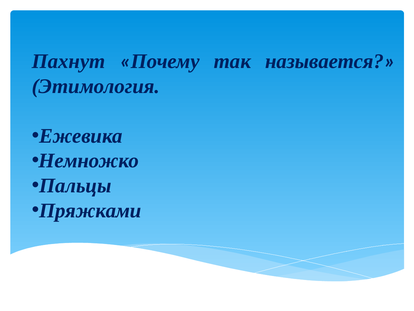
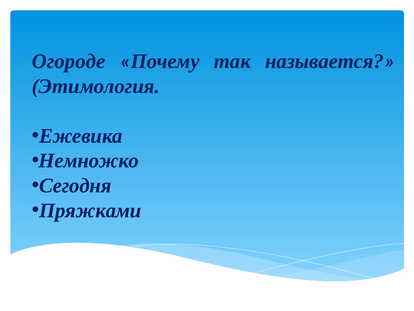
Пахнут: Пахнут -> Огороде (69, 61)
Пальцы: Пальцы -> Сегодня (75, 185)
